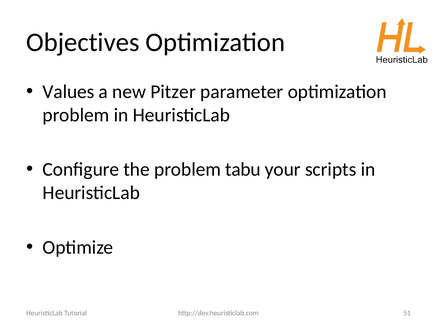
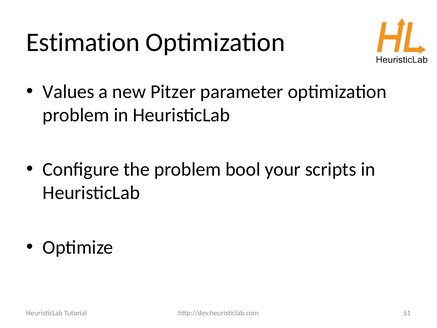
Objectives: Objectives -> Estimation (83, 42)
tabu: tabu -> bool (243, 169)
